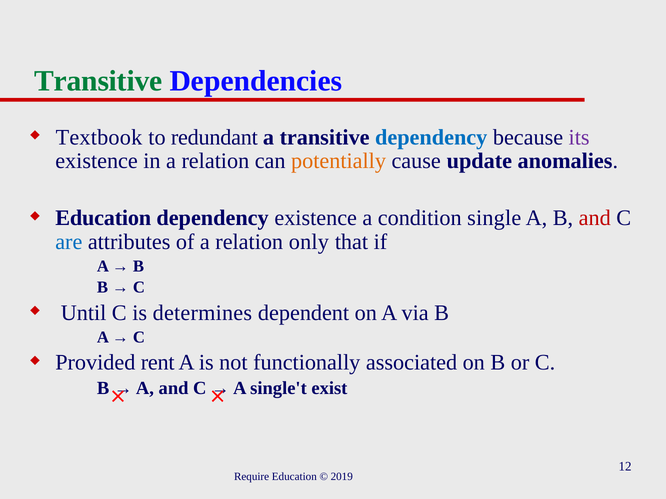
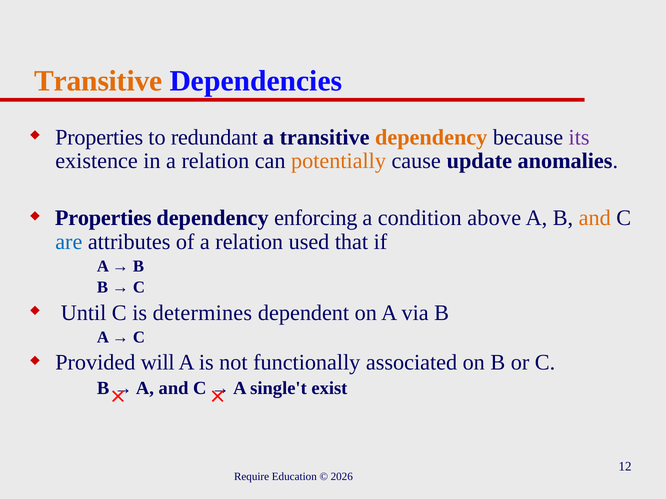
Transitive colour: green -> orange (98, 81)
Textbook: Textbook -> Properties (99, 137)
dependency colour: blue -> orange (431, 137)
Education: Education -> Properties (103, 218)
dependency existence: existence -> enforcing (316, 218)
single: single -> above (494, 218)
and colour: red -> orange (595, 218)
only: only -> used (309, 242)
rent: rent -> will (158, 363)
2019: 2019 -> 2026 (342, 477)
